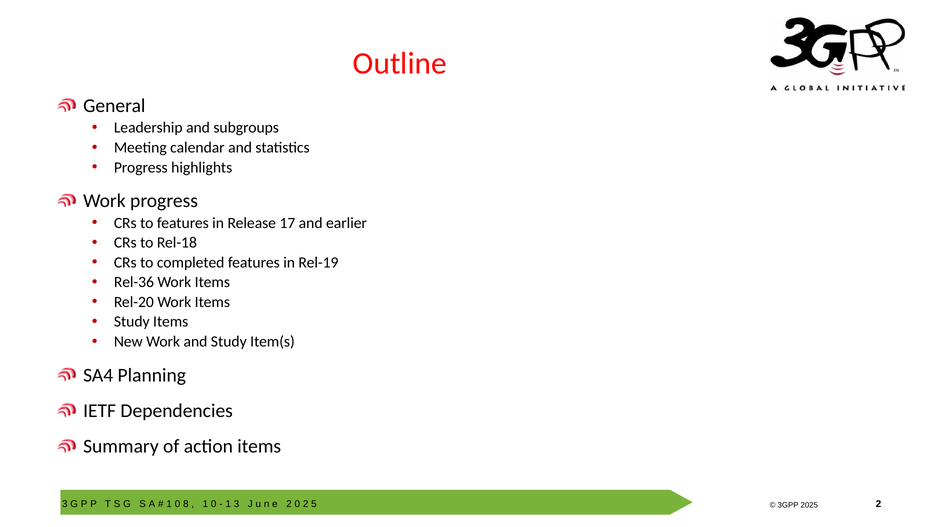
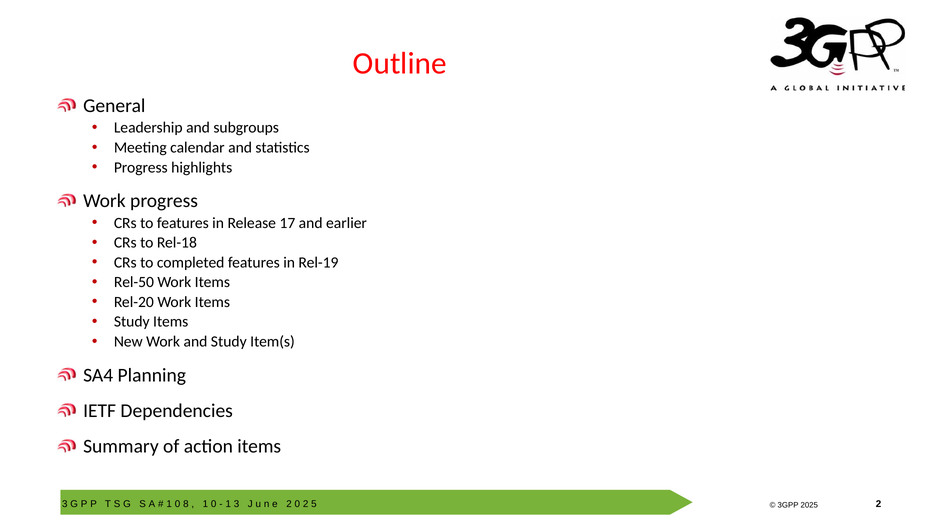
Rel-36: Rel-36 -> Rel-50 (134, 282)
